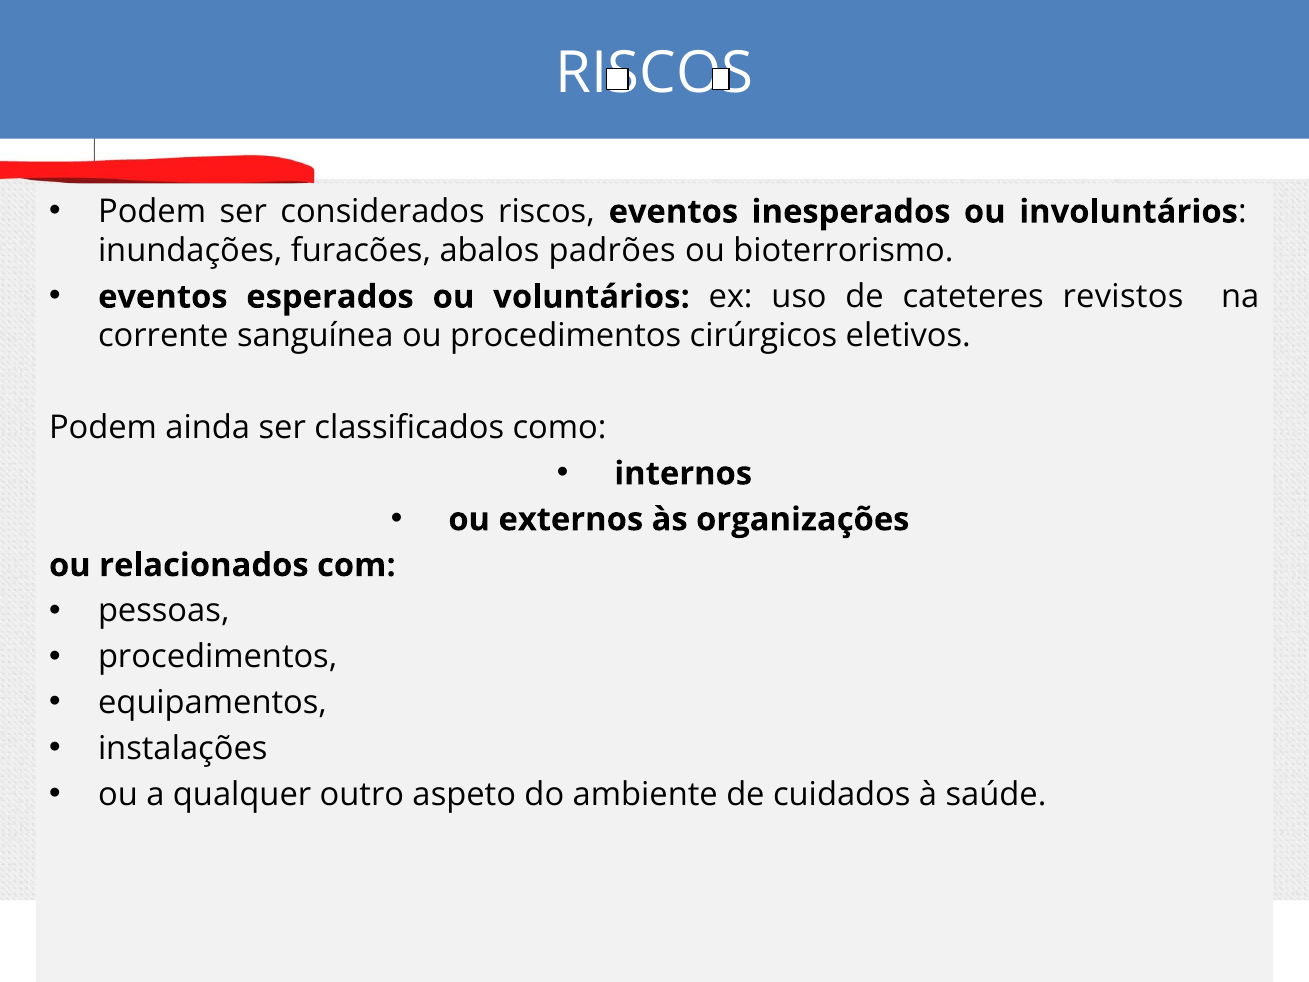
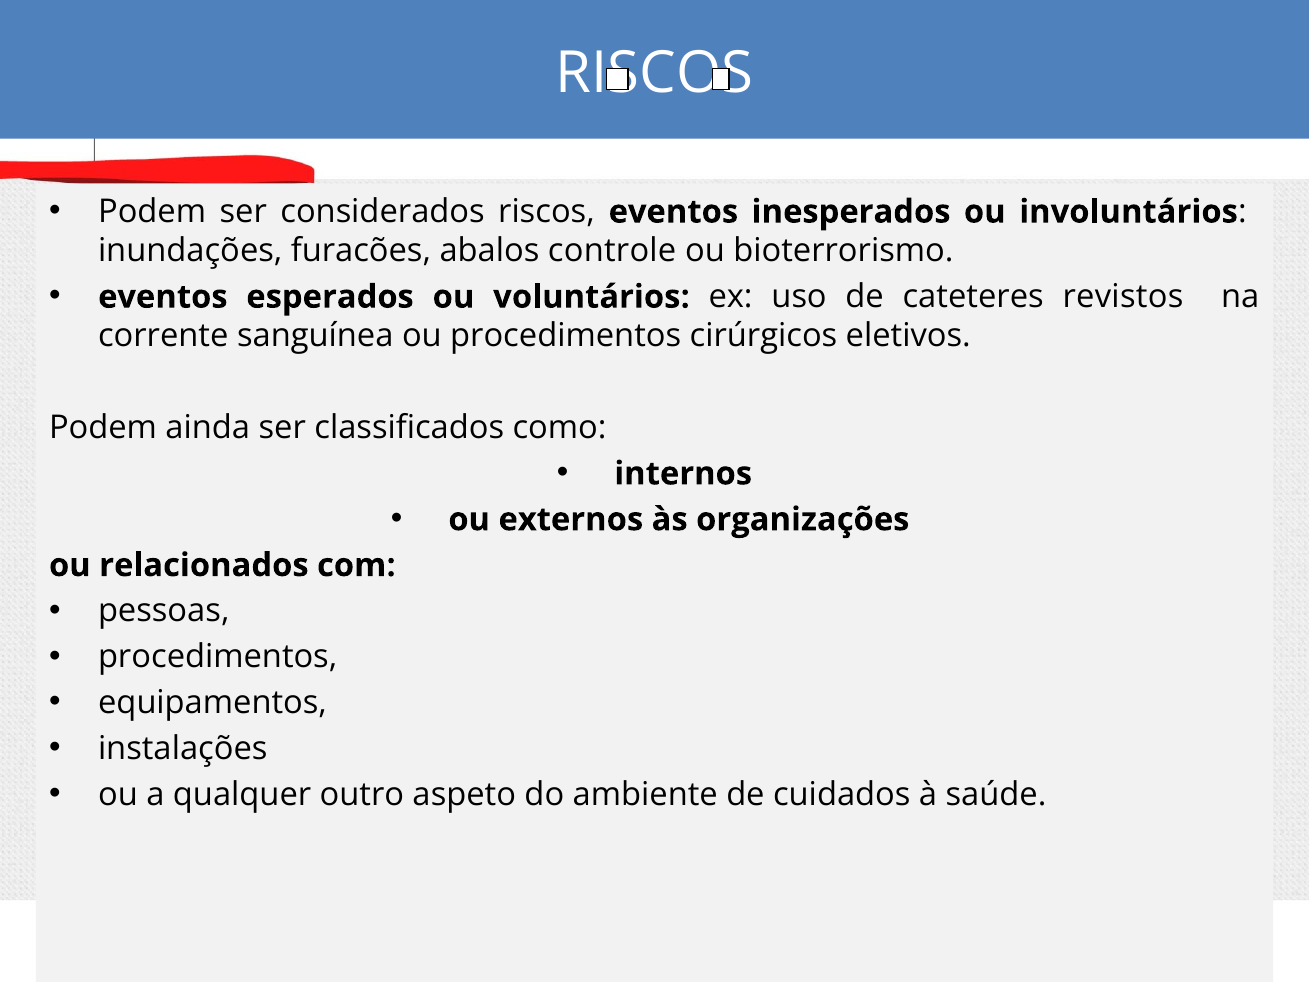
padrões: padrões -> controle (612, 251)
